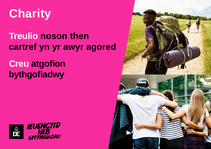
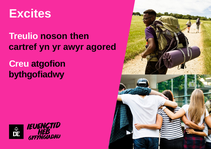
Charity: Charity -> Excites (30, 14)
